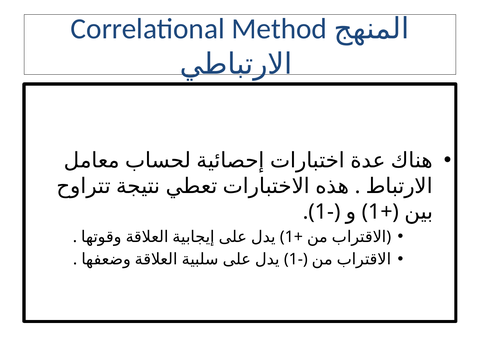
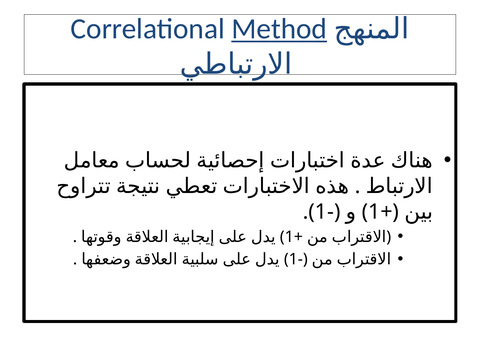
Method underline: none -> present (279, 29)
